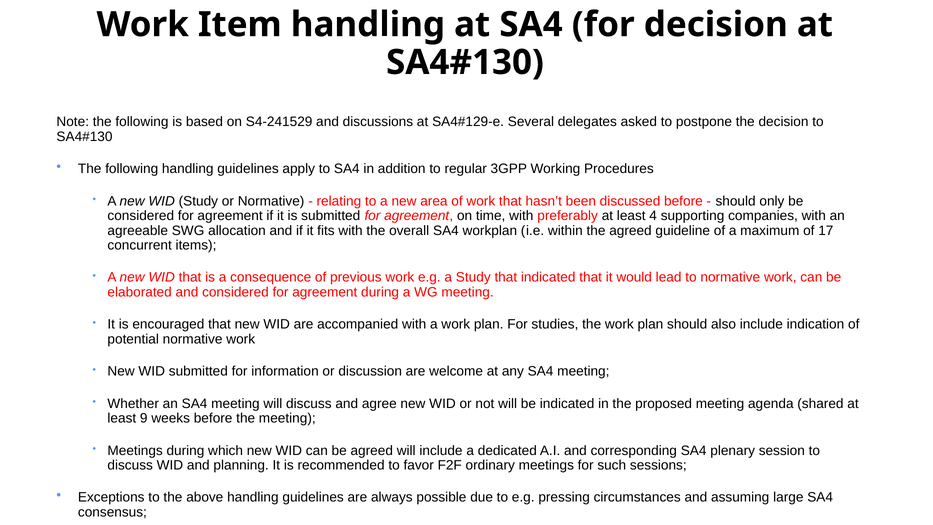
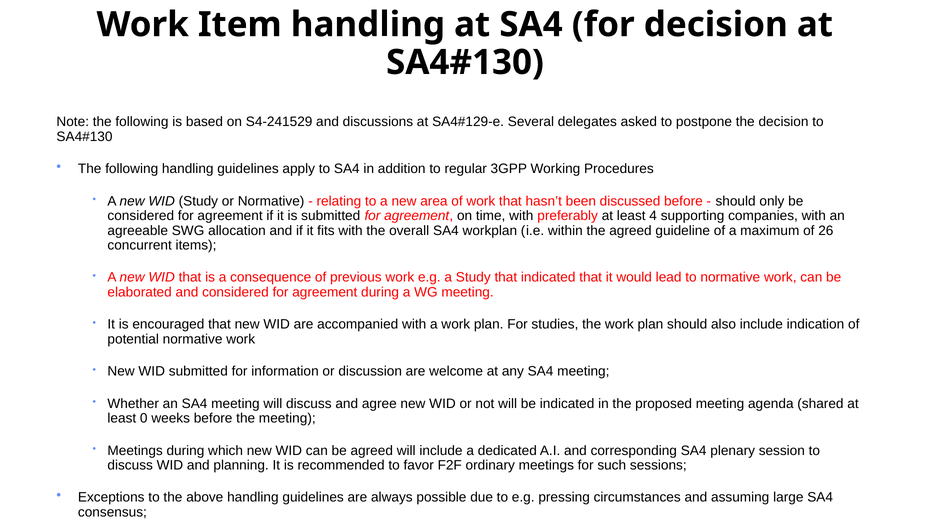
17: 17 -> 26 (826, 230)
9: 9 -> 0 (144, 418)
